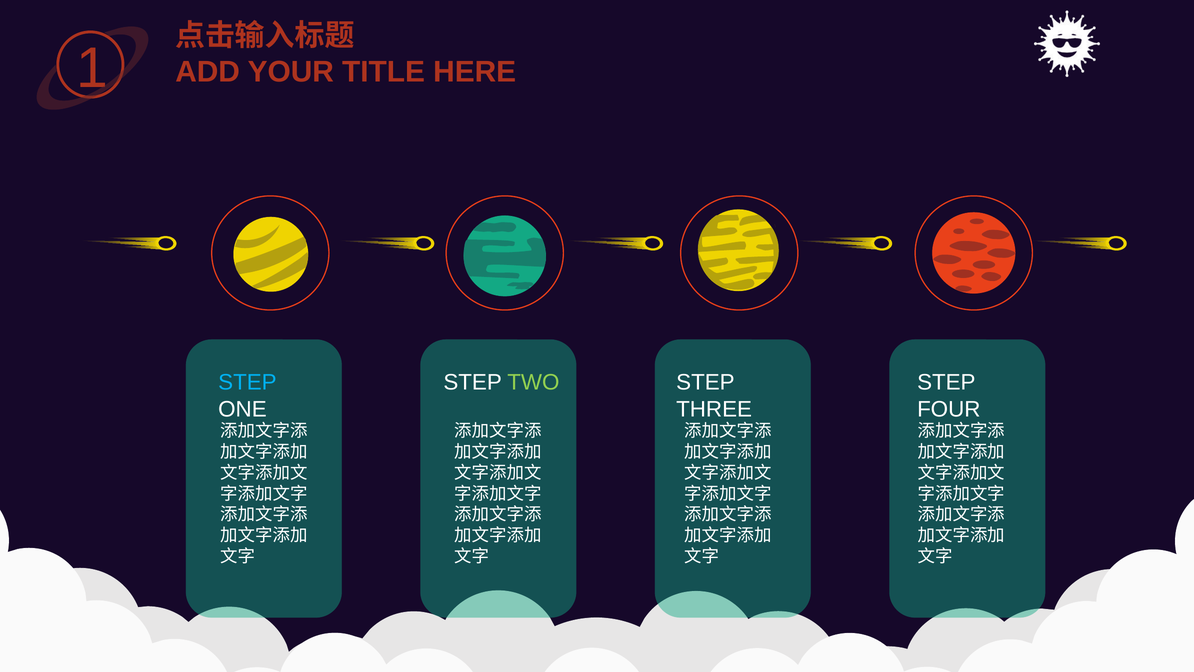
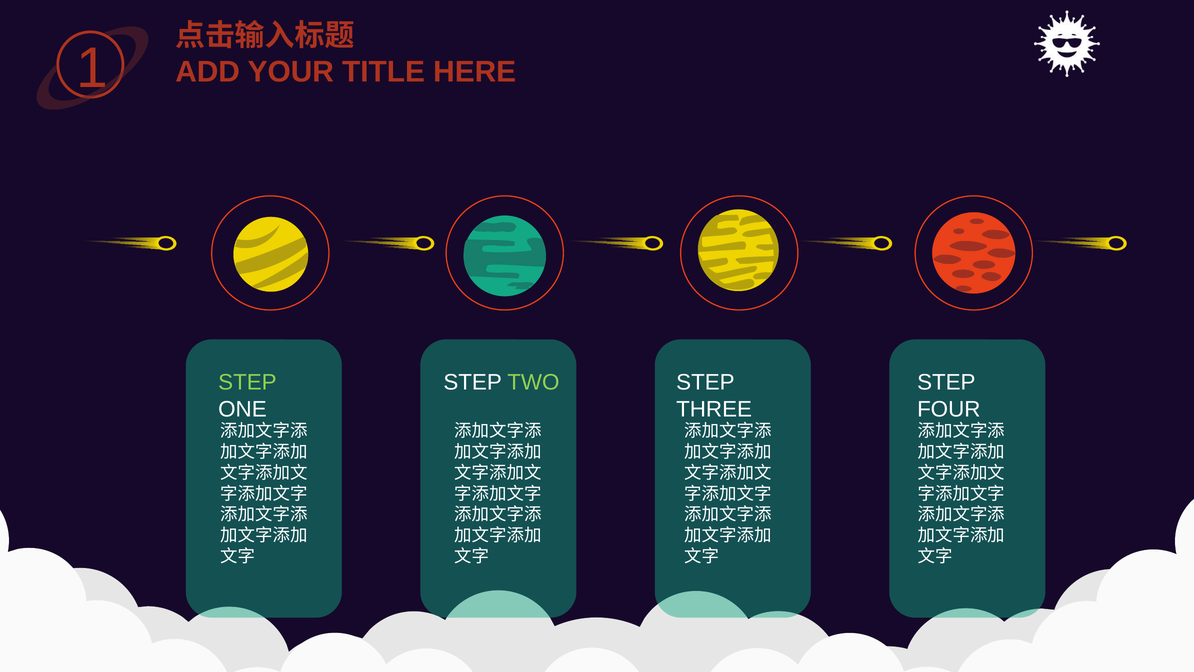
STEP colour: light blue -> light green (247, 382)
